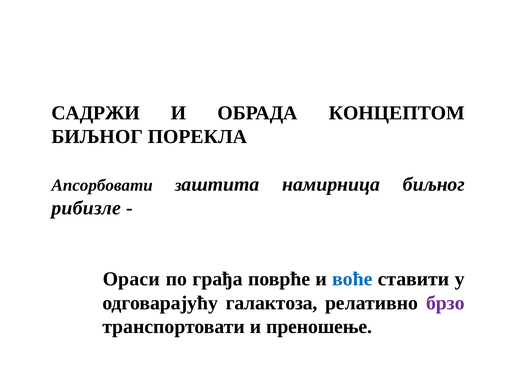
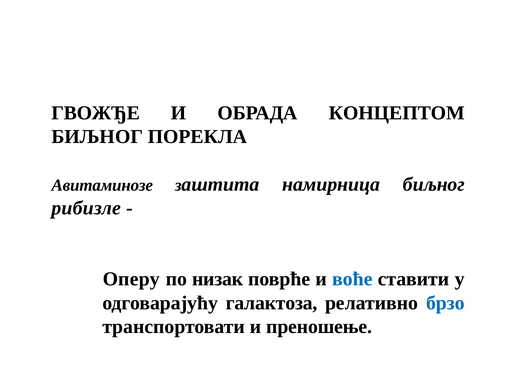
САДРЖИ: САДРЖИ -> ГВОЖЂЕ (96, 113)
Апсорбовати: Апсорбовати -> Авитаминозе (102, 185)
Ораси: Ораси -> Оперу (131, 279)
грађа: грађа -> низак (218, 279)
брзо colour: purple -> blue (445, 303)
